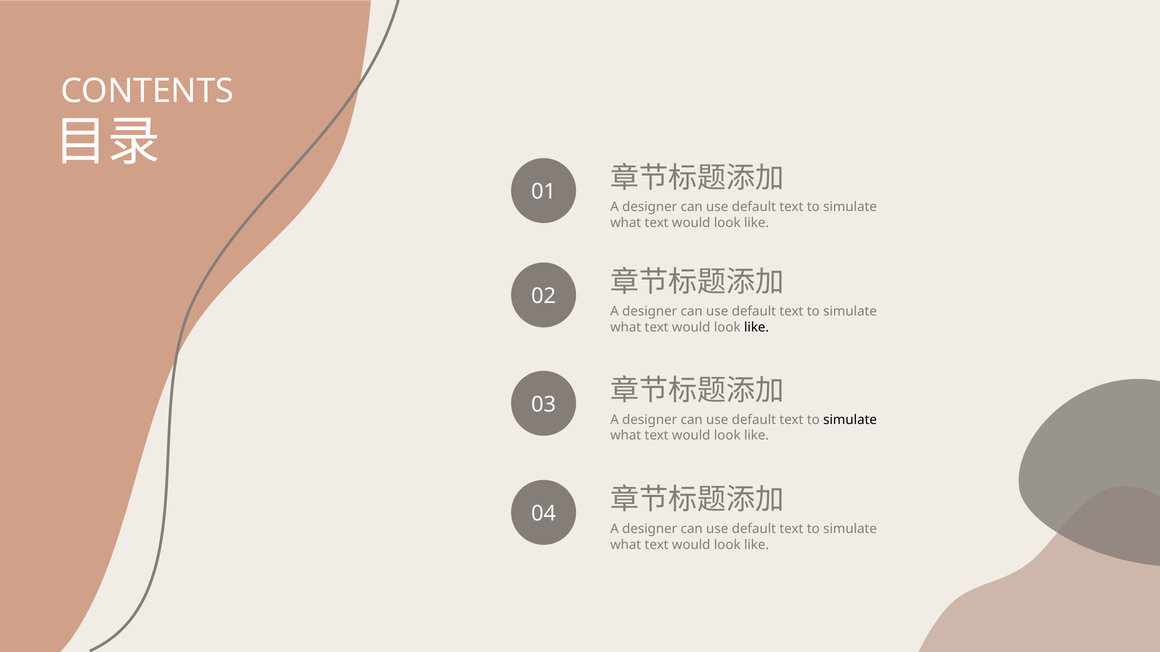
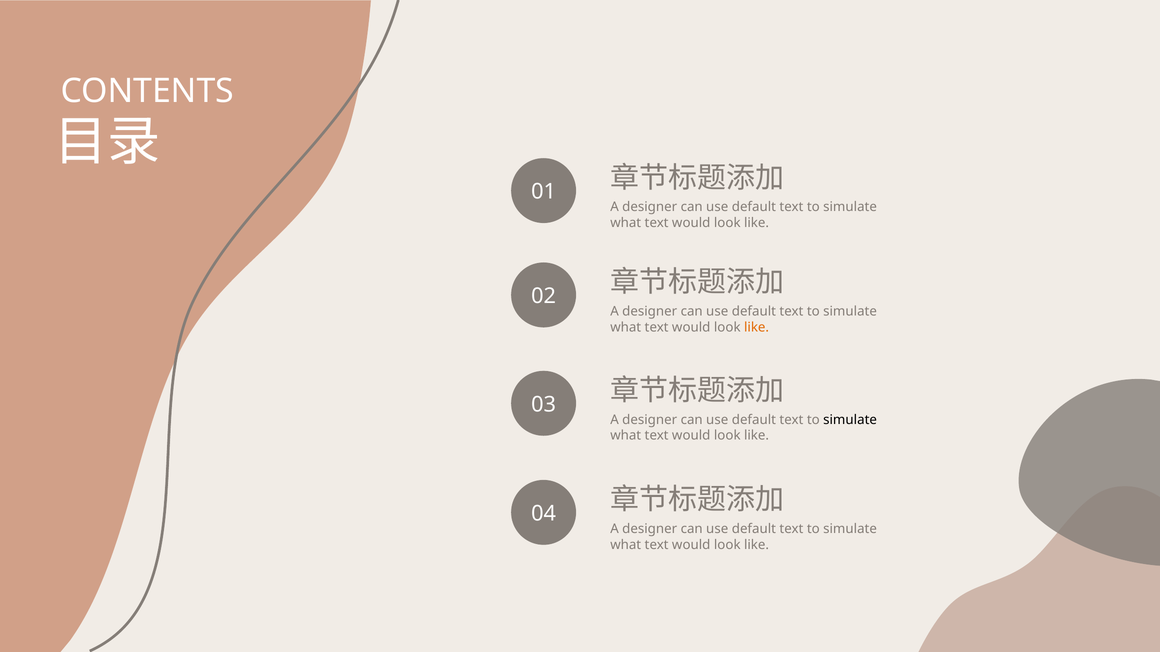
like colour: black -> orange (757, 327)
